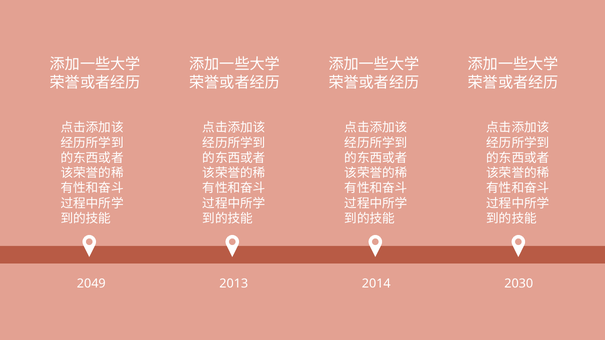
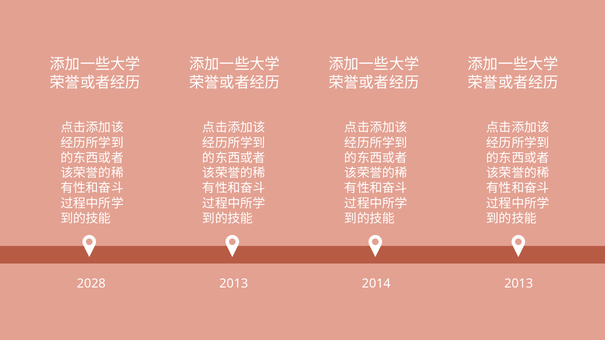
2049: 2049 -> 2028 (91, 284)
2030: 2030 -> 2013 (519, 284)
